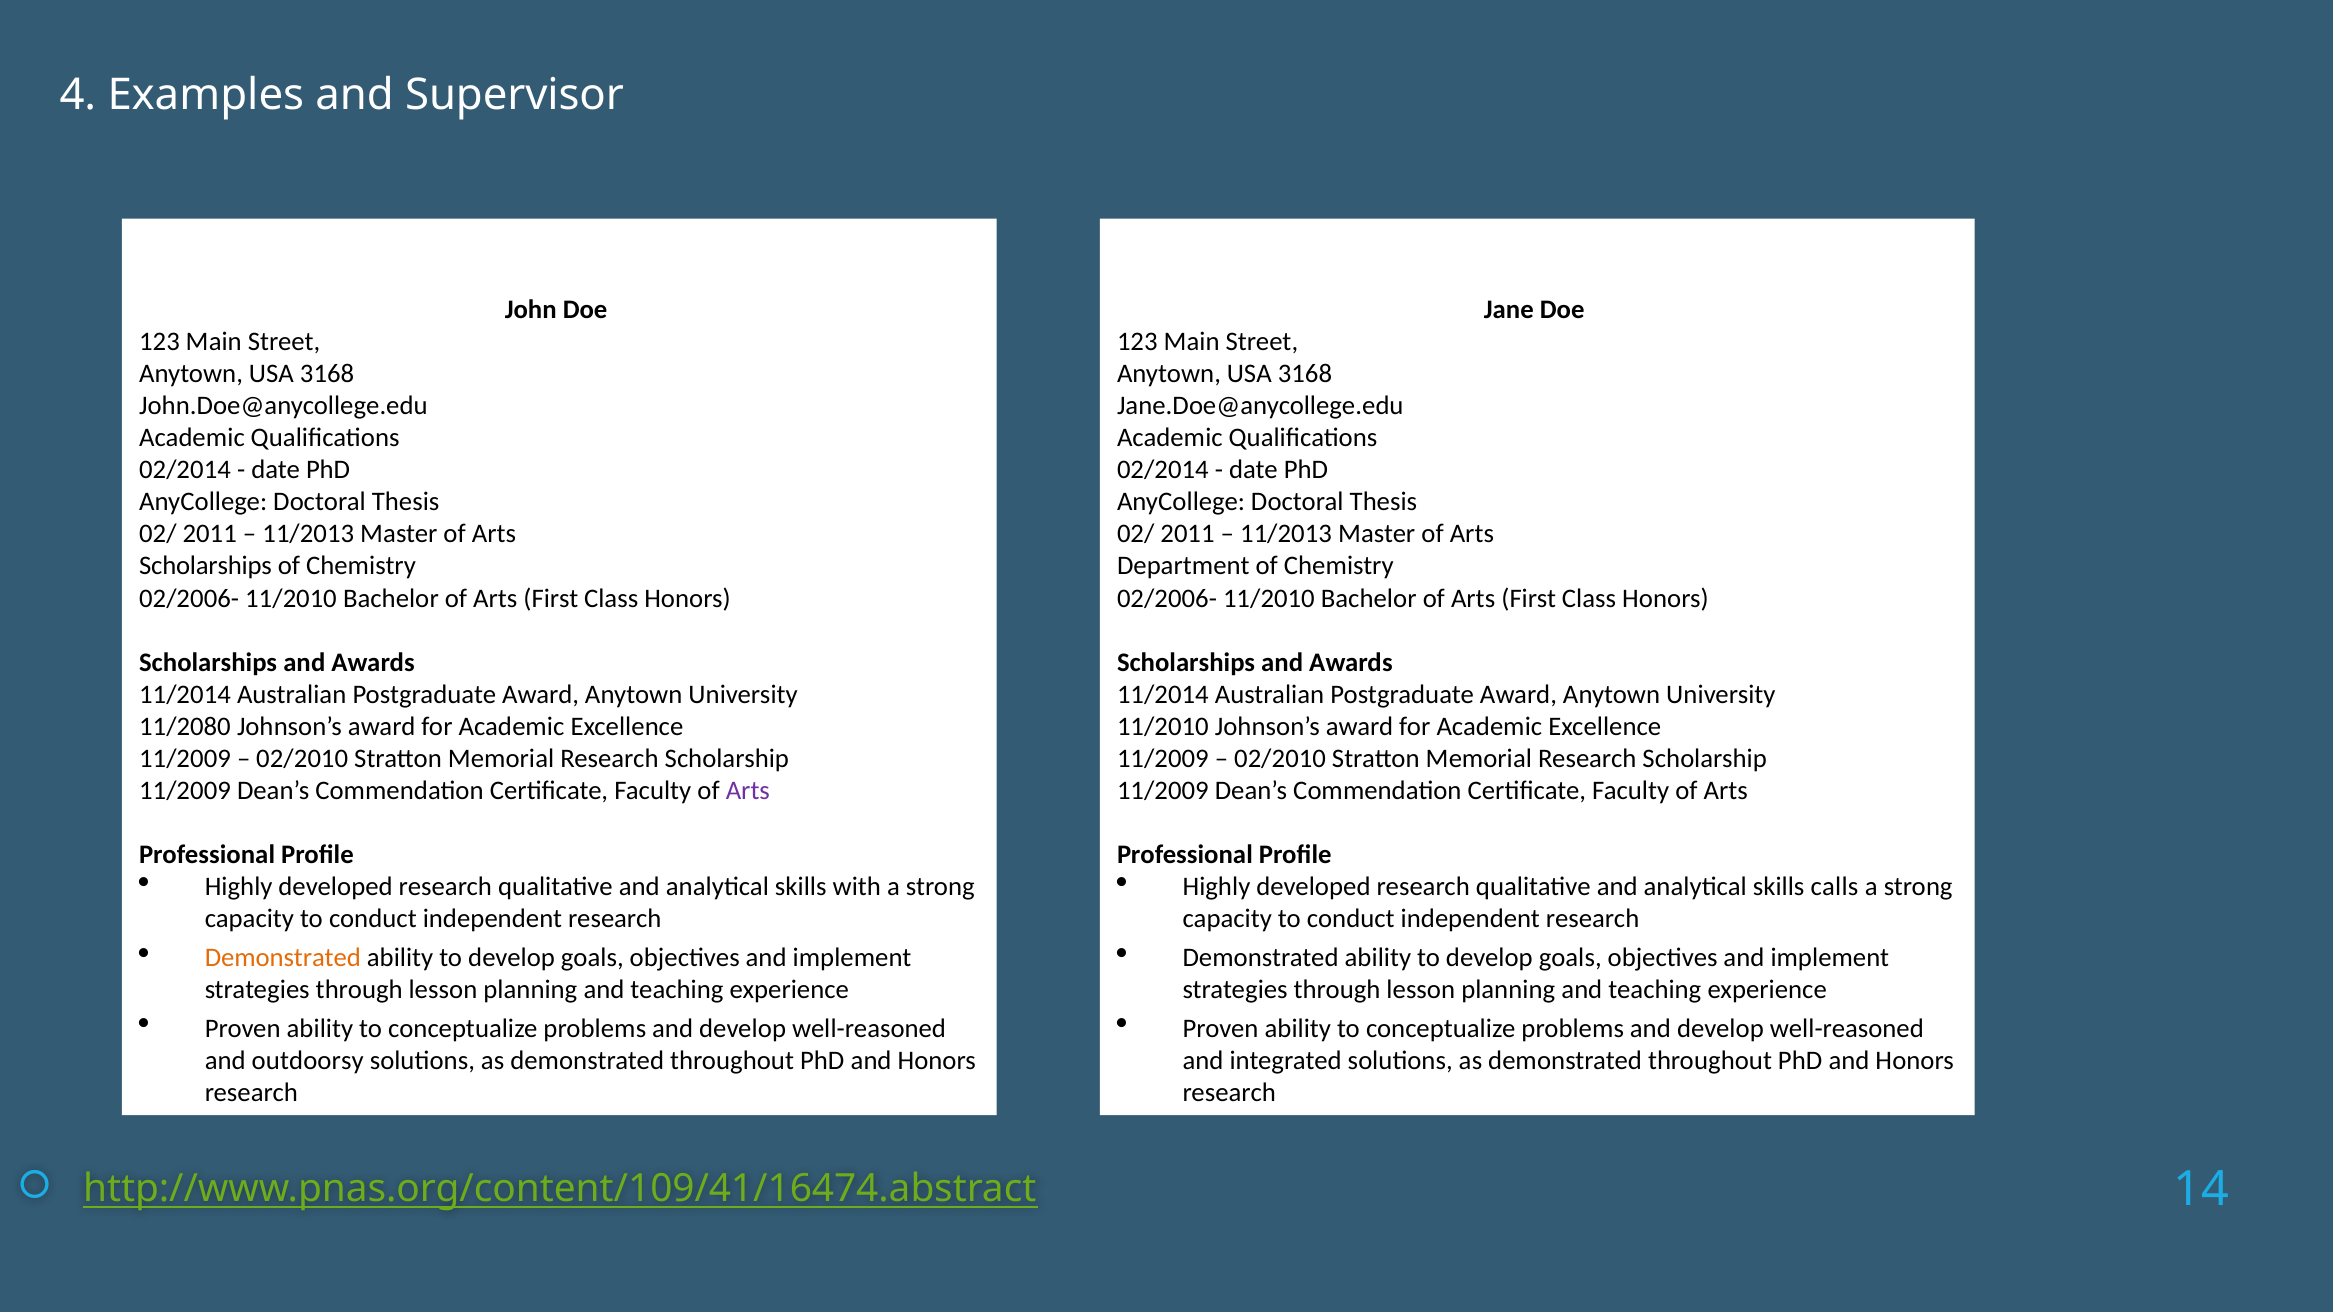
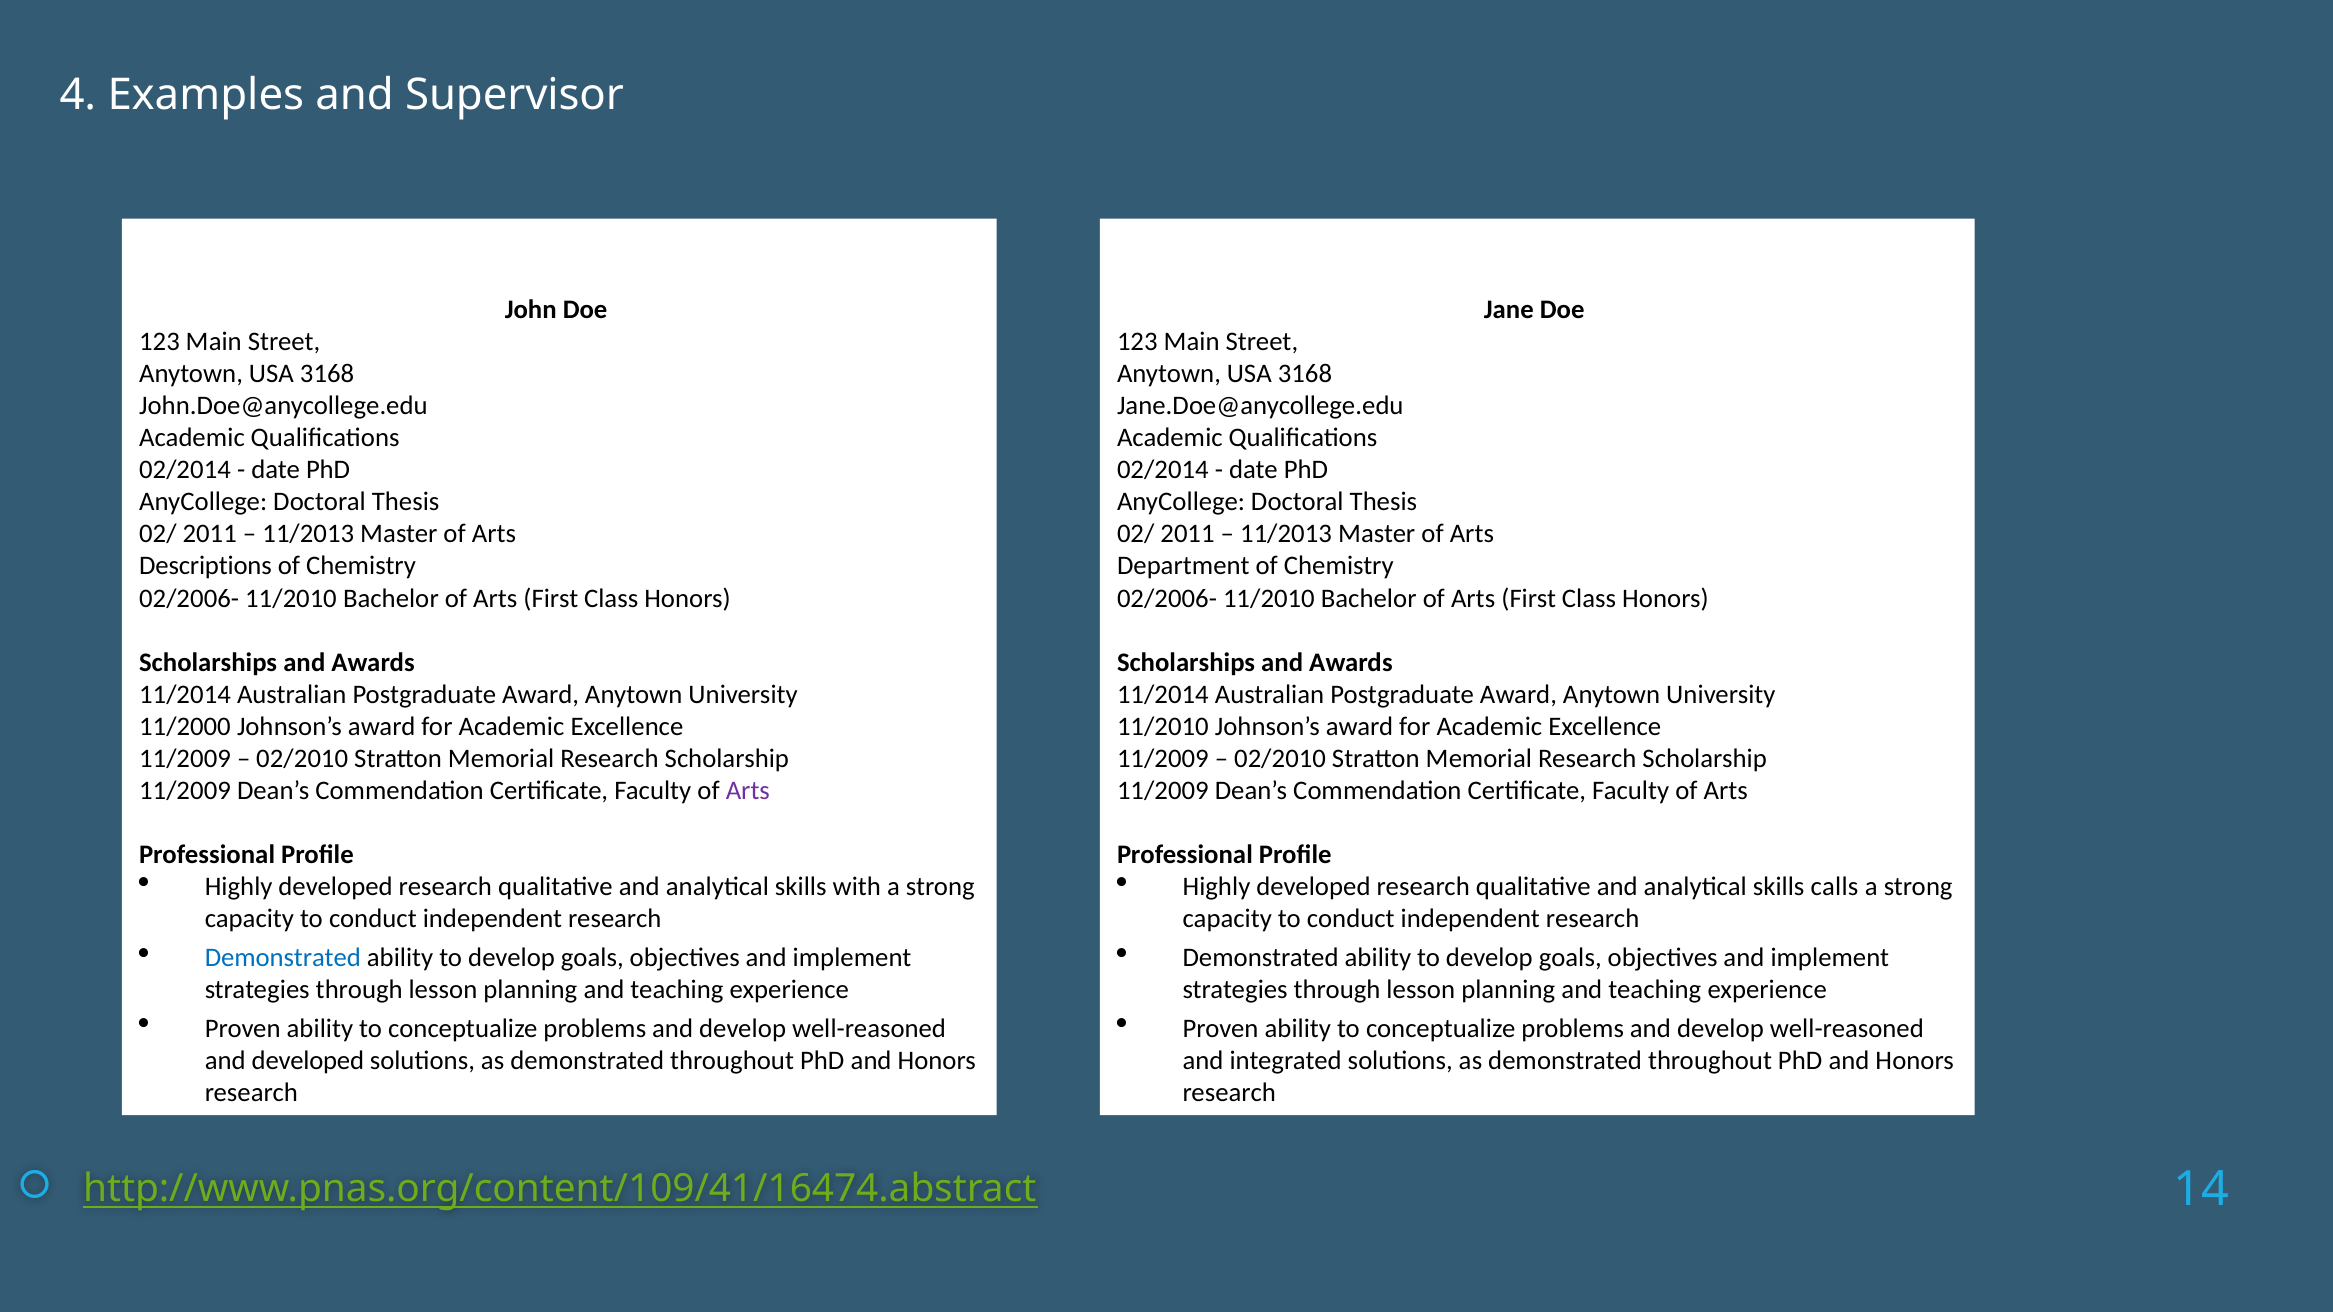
Scholarships: Scholarships -> Descriptions (205, 566)
11/2080: 11/2080 -> 11/2000 (185, 727)
Demonstrated colour: orange -> blue (283, 958)
and outdoorsy: outdoorsy -> developed (308, 1061)
